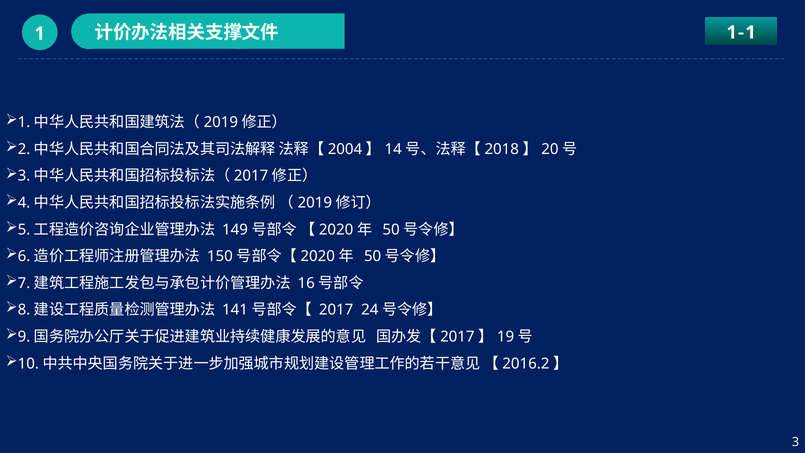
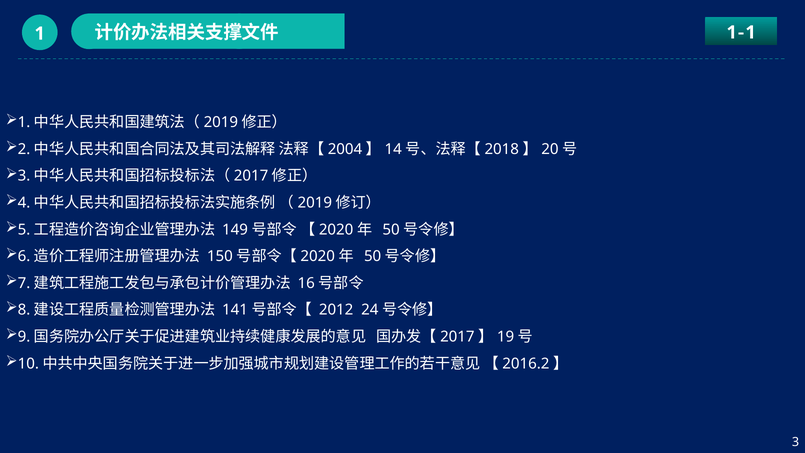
2017: 2017 -> 2012 (336, 310)
